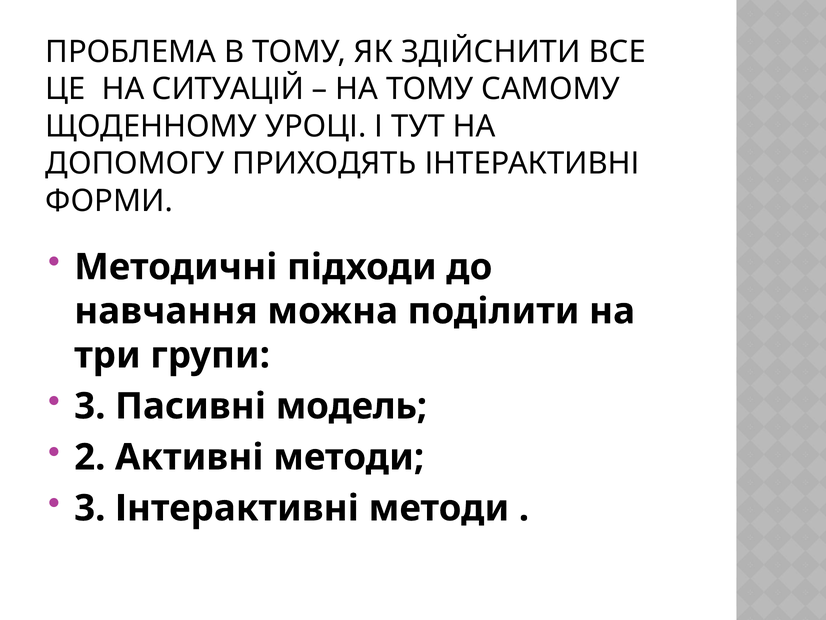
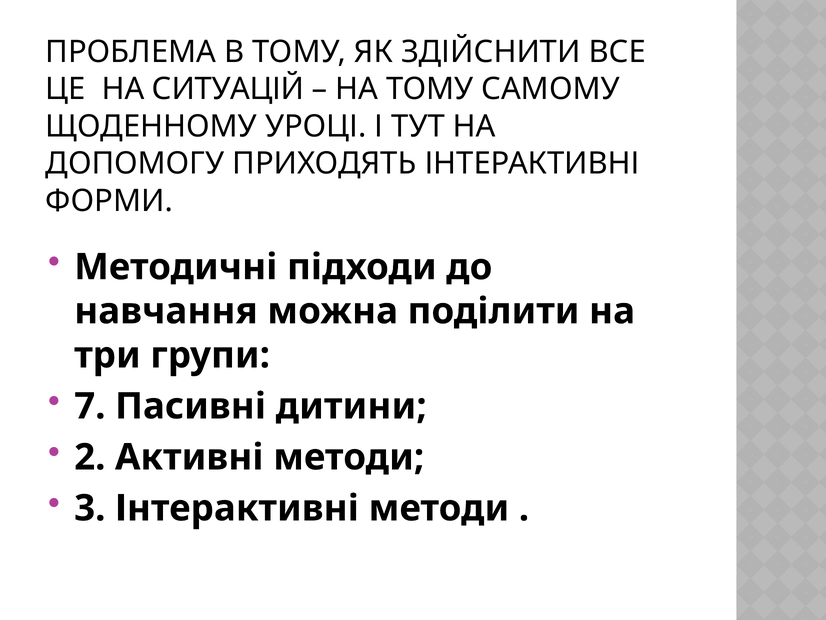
3: 3 -> 7 (90, 406)
модель: модель -> дитини (351, 406)
